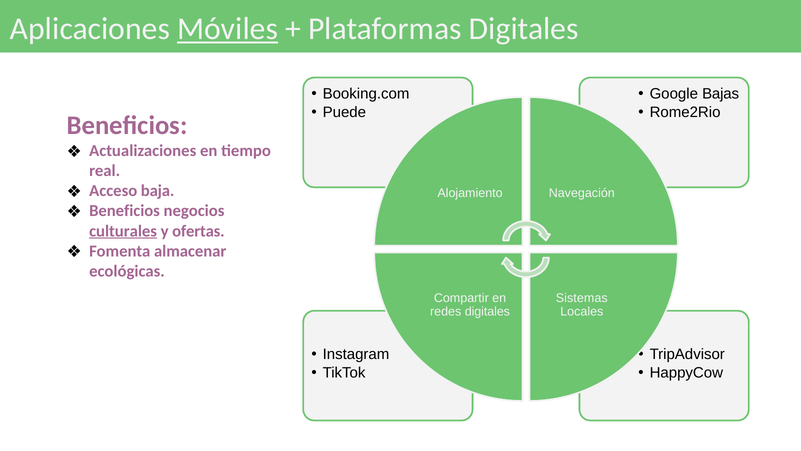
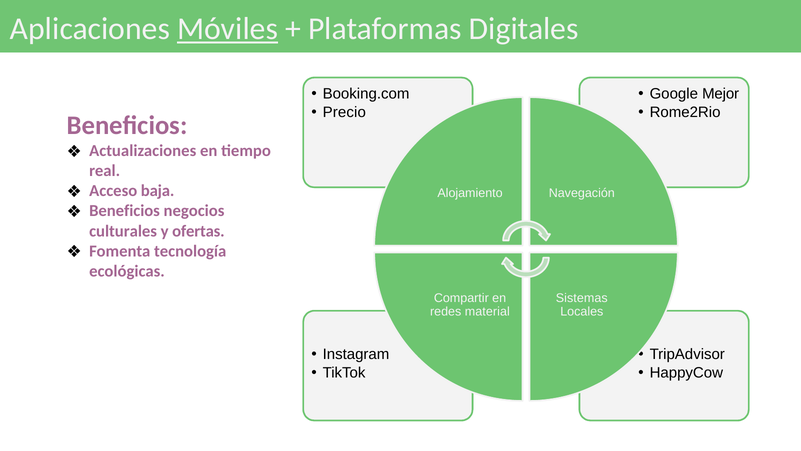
Bajas: Bajas -> Mejor (721, 94)
Puede: Puede -> Precio (344, 112)
culturales underline: present -> none (123, 231)
almacenar: almacenar -> tecnología (190, 251)
redes digitales: digitales -> material (487, 311)
